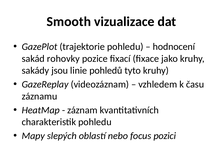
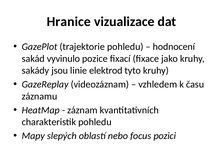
Smooth: Smooth -> Hranice (69, 22)
rohovky: rohovky -> vyvinulo (63, 59)
pohledů: pohledů -> elektrod (106, 71)
